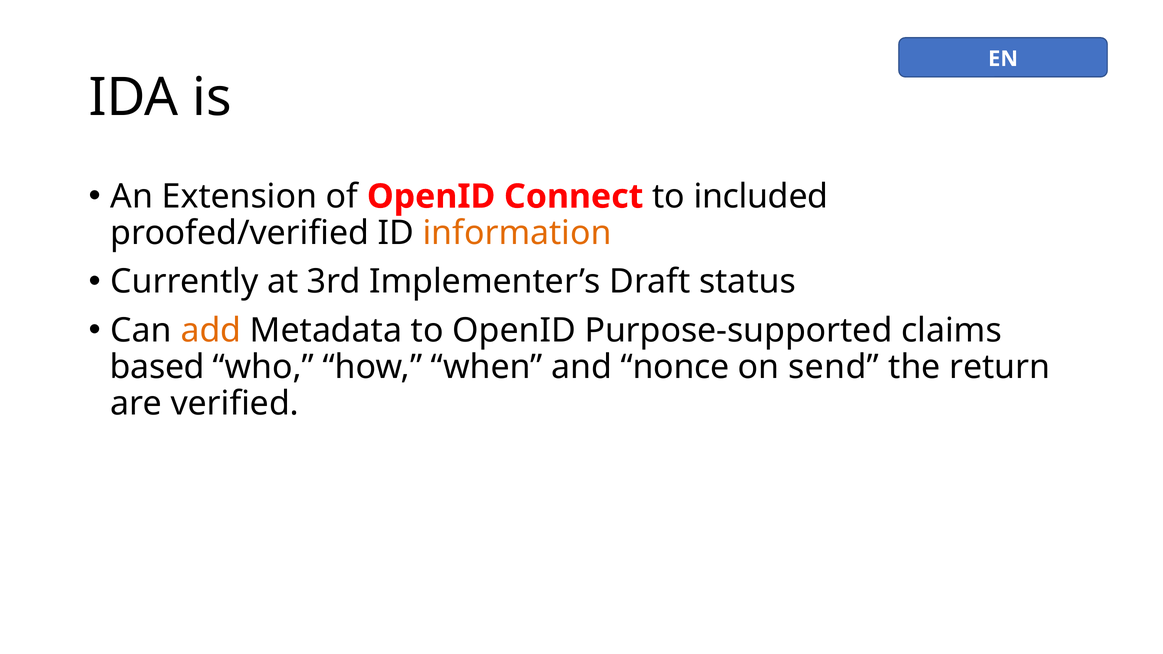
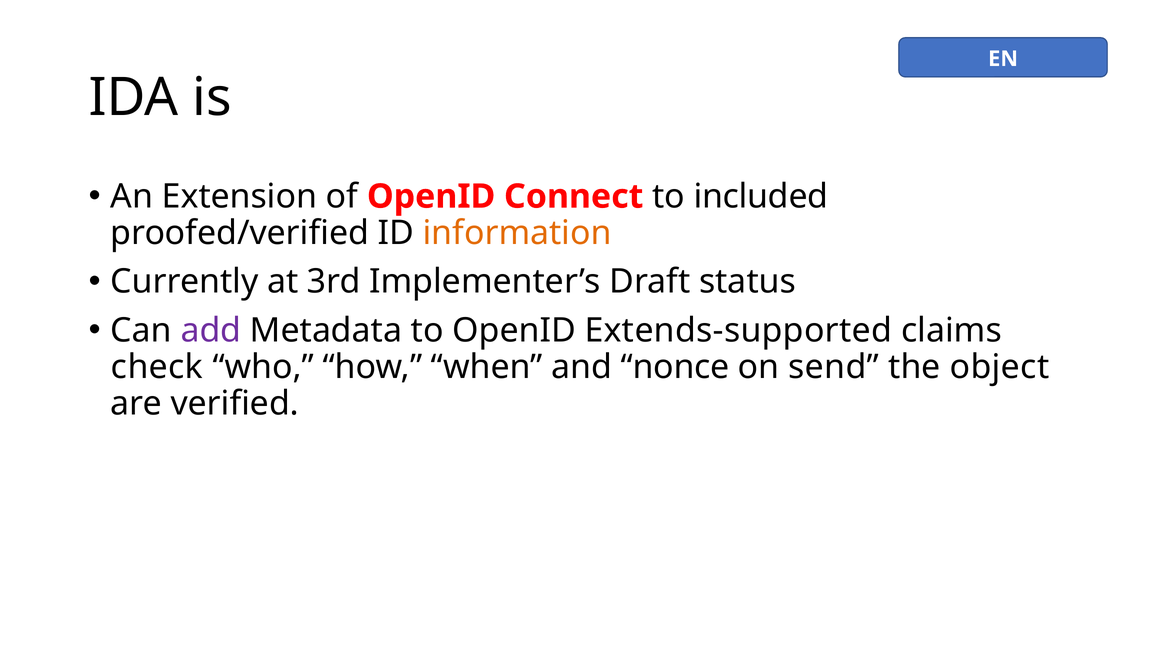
add colour: orange -> purple (211, 331)
Purpose-supported: Purpose-supported -> Extends-supported (738, 331)
based: based -> check (157, 367)
return: return -> object (999, 367)
